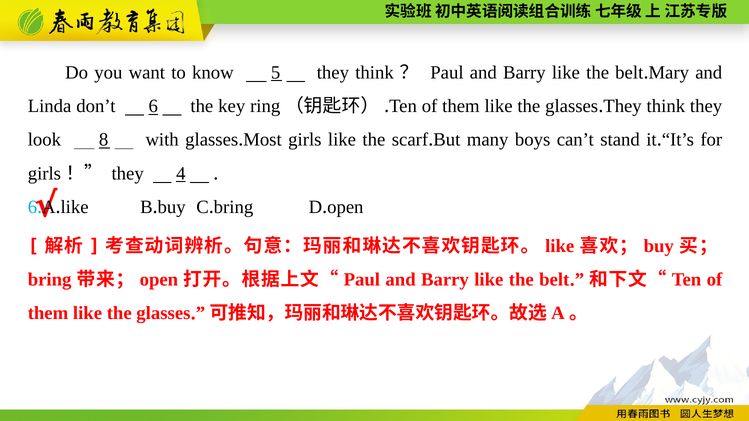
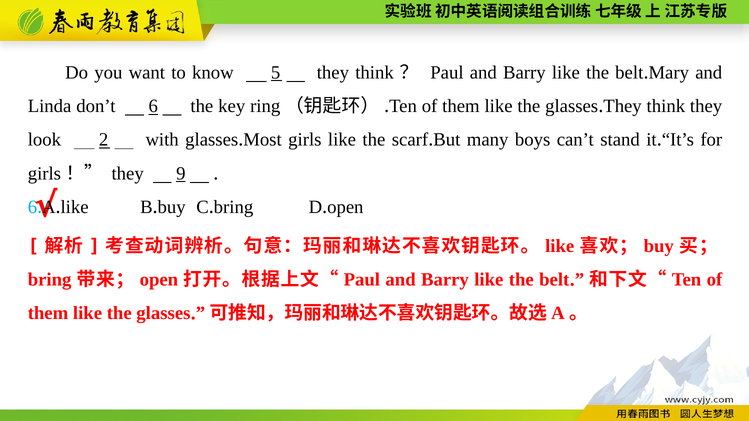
8: 8 -> 2 (104, 140)
4: 4 -> 9 (181, 174)
